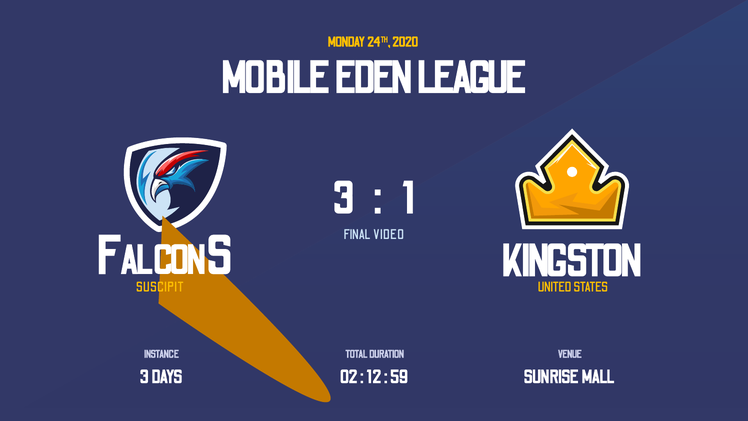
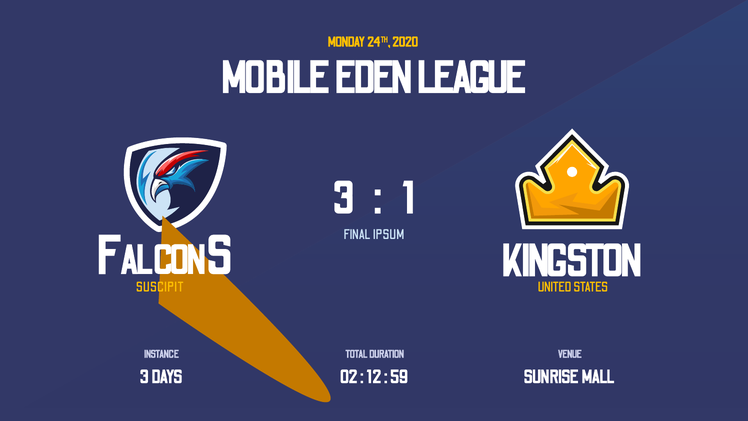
VIDEO: VIDEO -> IPSUM (389, 235)
